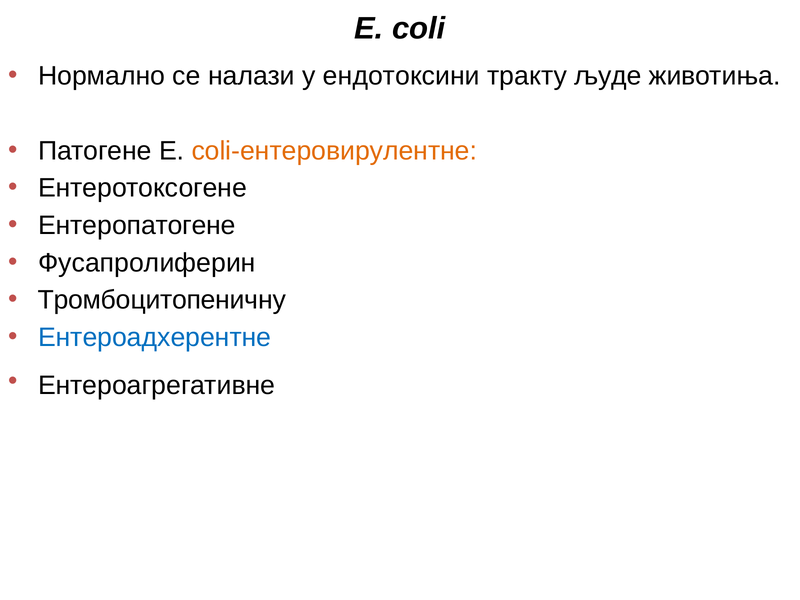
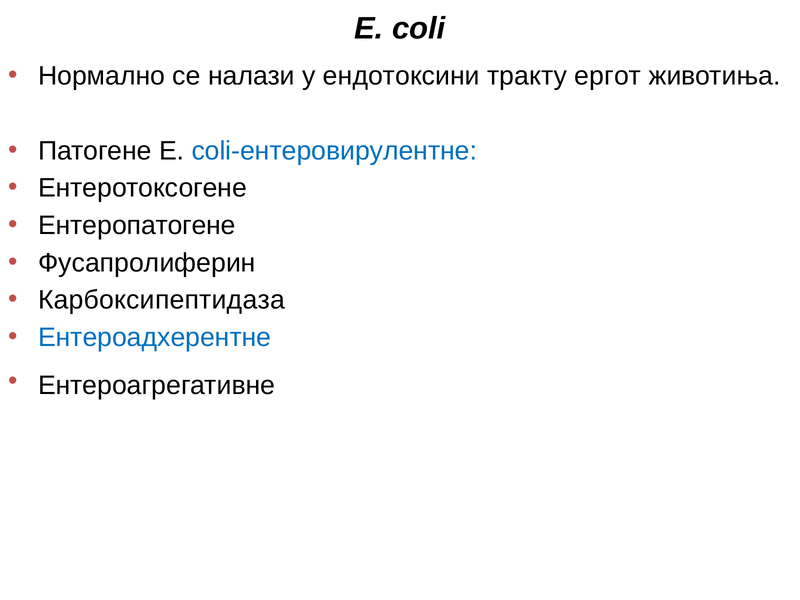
људе: људе -> ергот (608, 76)
coli-ентеровирулентне colour: orange -> blue (334, 151)
Тромбоцитопеничну: Тромбоцитопеничну -> Карбоксипептидаза (162, 300)
